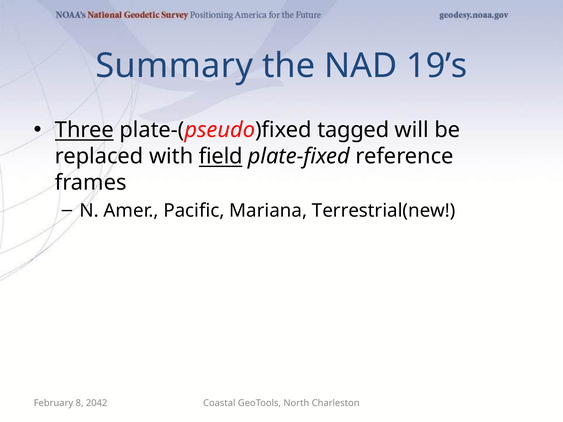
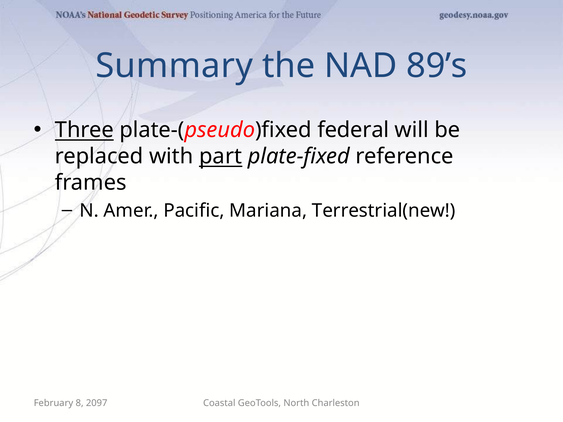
19’s: 19’s -> 89’s (437, 66)
tagged: tagged -> federal (353, 130)
field: field -> part (221, 156)
2042: 2042 -> 2097 (97, 403)
